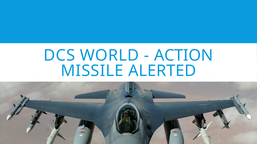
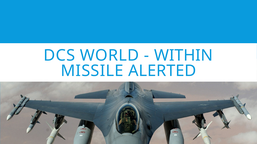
ACTION: ACTION -> WITHIN (184, 56)
